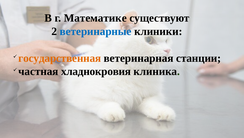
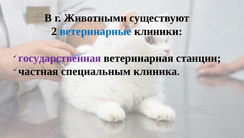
Математике: Математике -> Животными (95, 18)
государственная colour: orange -> purple (60, 58)
хладнокровия: хладнокровия -> специальным (96, 71)
